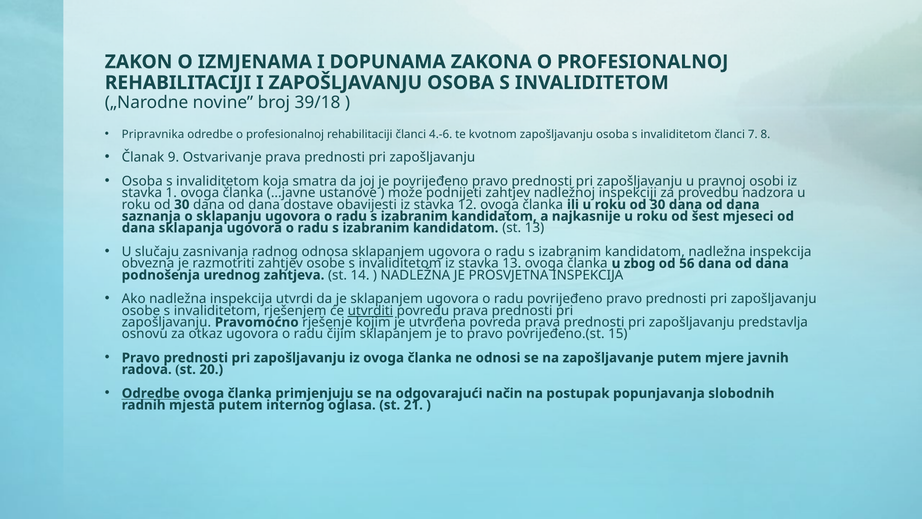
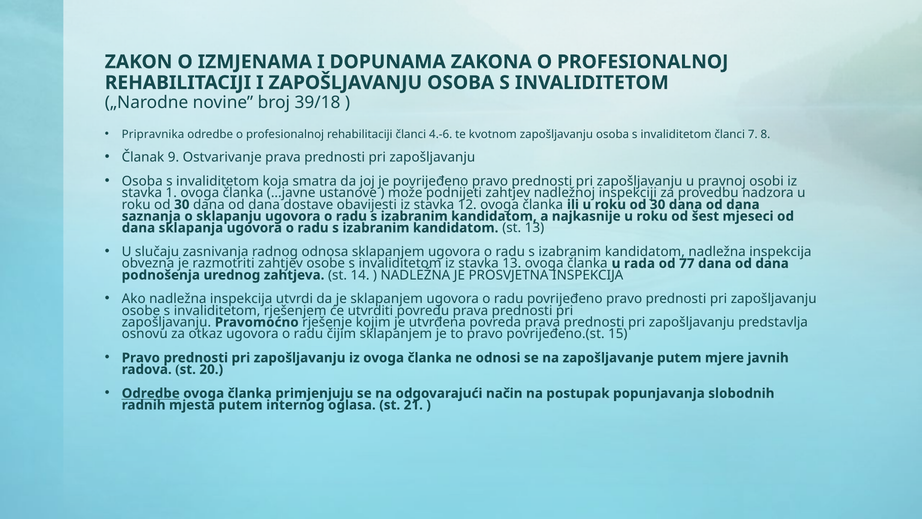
zbog: zbog -> rada (639, 263)
56: 56 -> 77 (687, 263)
utvrditi underline: present -> none (370, 311)
